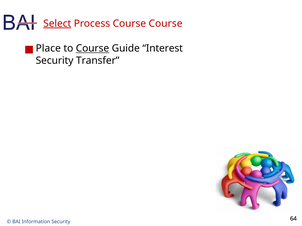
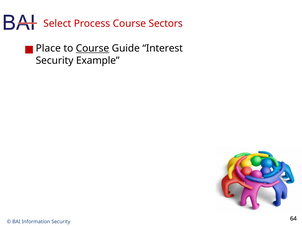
Select underline: present -> none (57, 24)
Course Course: Course -> Sectors (166, 24)
Transfer: Transfer -> Example (98, 61)
